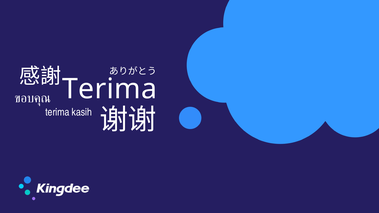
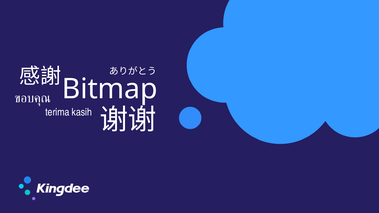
Terima: Terima -> Bitmap (110, 89)
